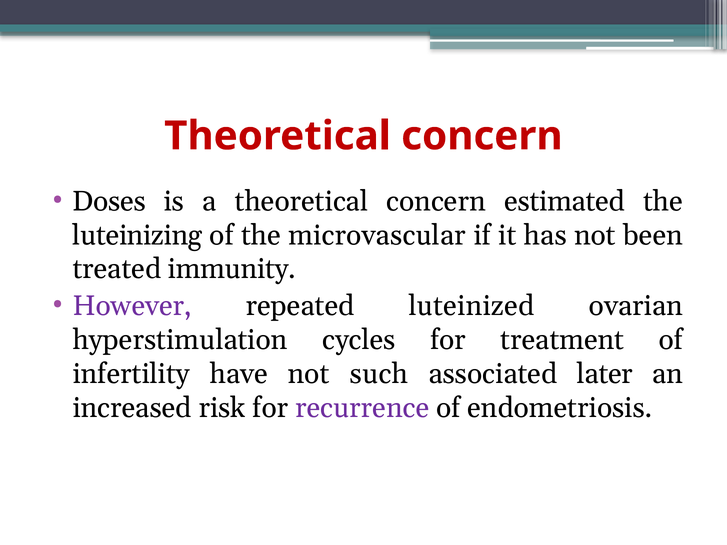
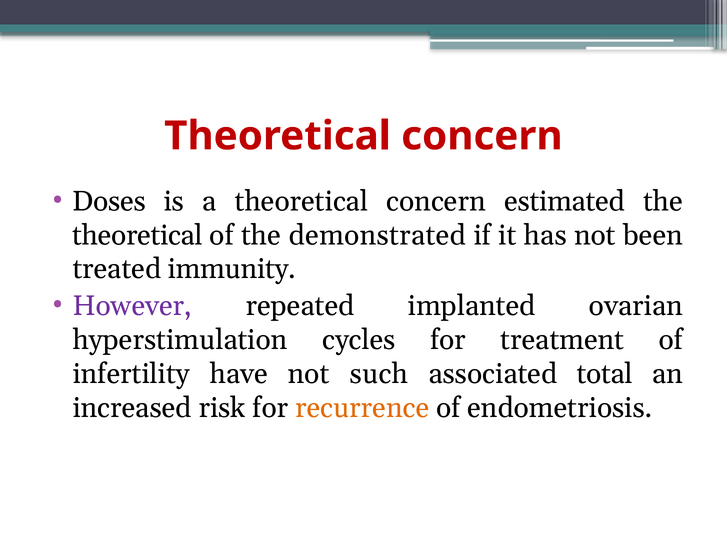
luteinizing: luteinizing -> theoretical (137, 235)
microvascular: microvascular -> demonstrated (377, 235)
luteinized: luteinized -> implanted (472, 306)
later: later -> total (605, 374)
recurrence colour: purple -> orange (362, 408)
